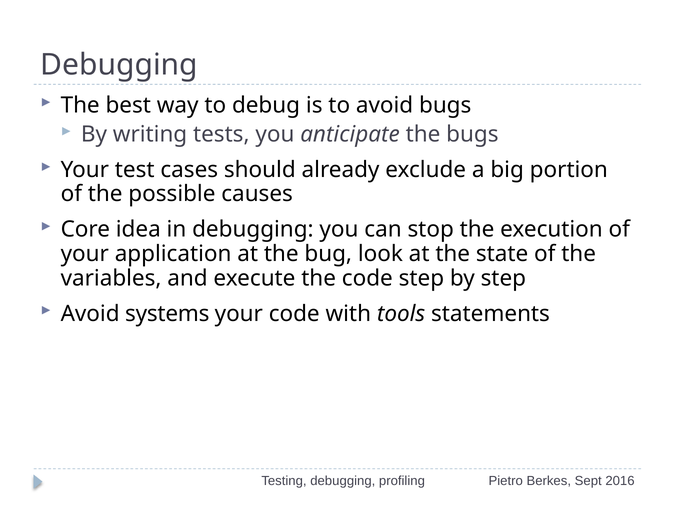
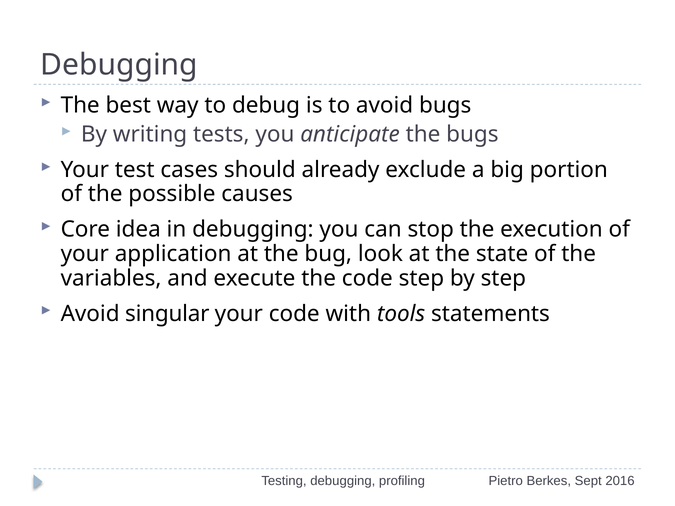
systems: systems -> singular (167, 314)
